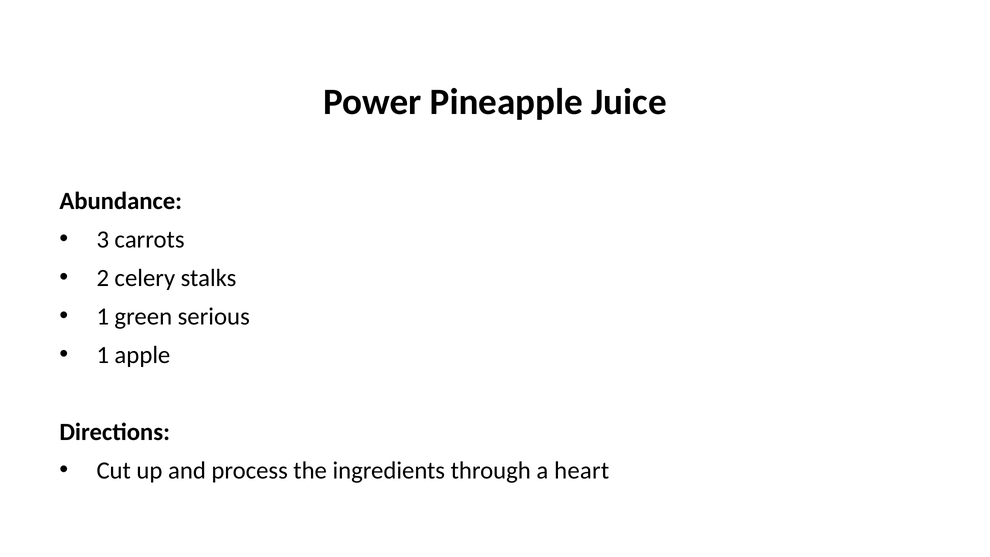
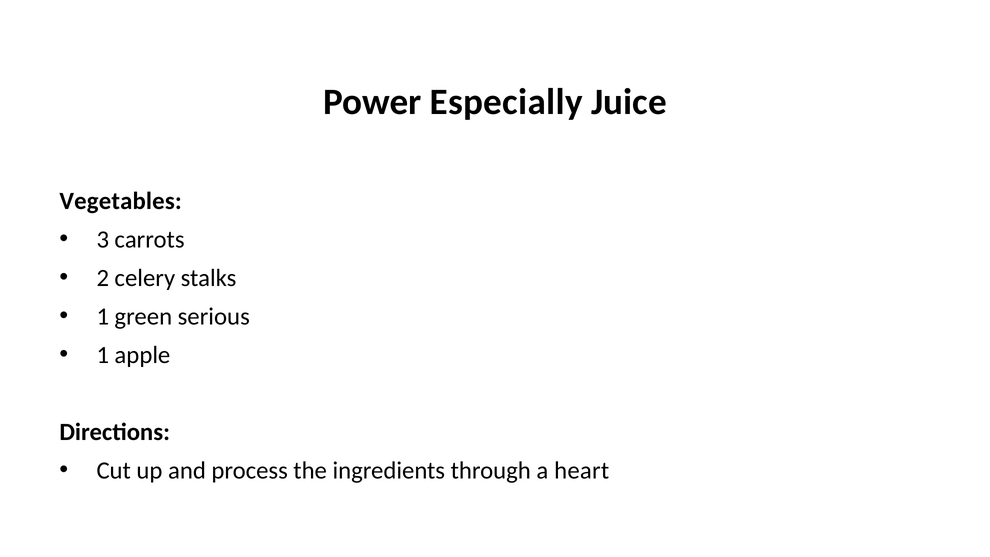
Pineapple: Pineapple -> Especially (506, 102)
Abundance: Abundance -> Vegetables (121, 201)
